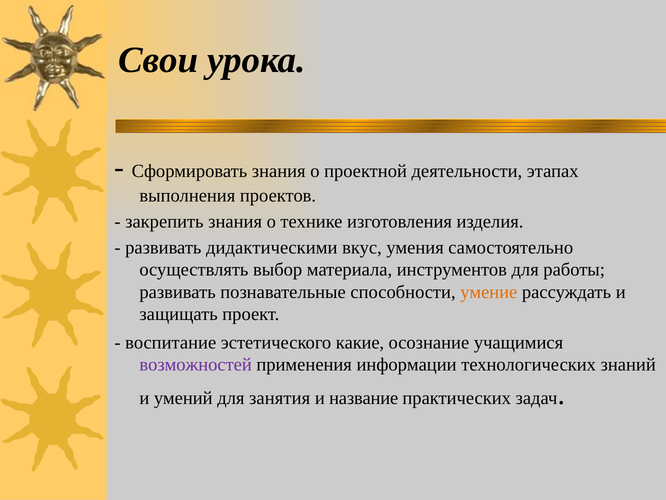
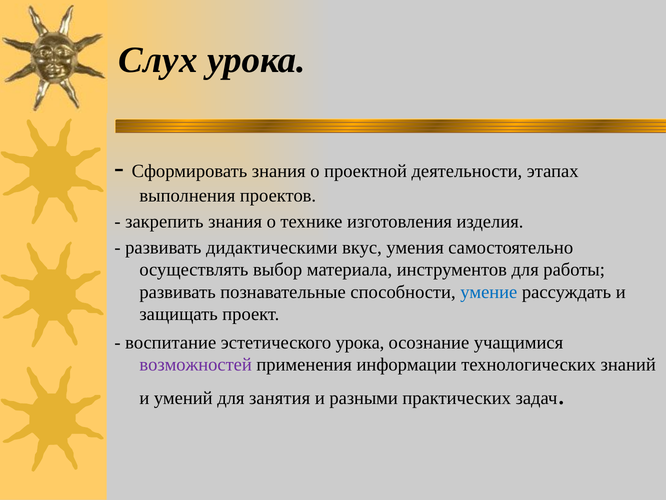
Свои: Свои -> Слух (158, 60)
умение colour: orange -> blue (489, 292)
эстетического какие: какие -> урока (360, 342)
название: название -> разными (364, 398)
